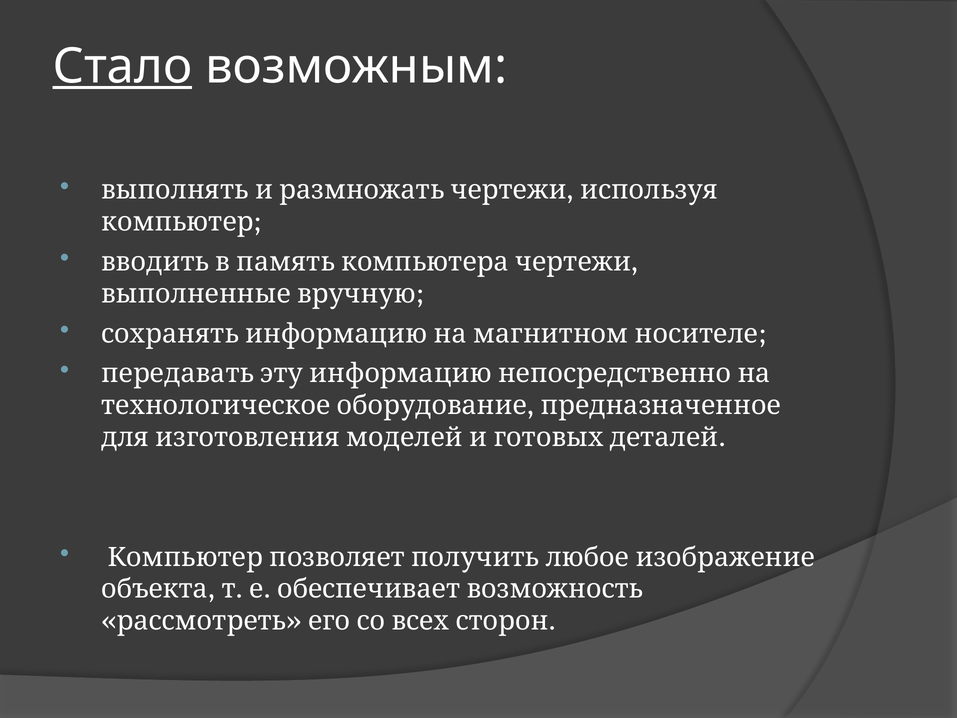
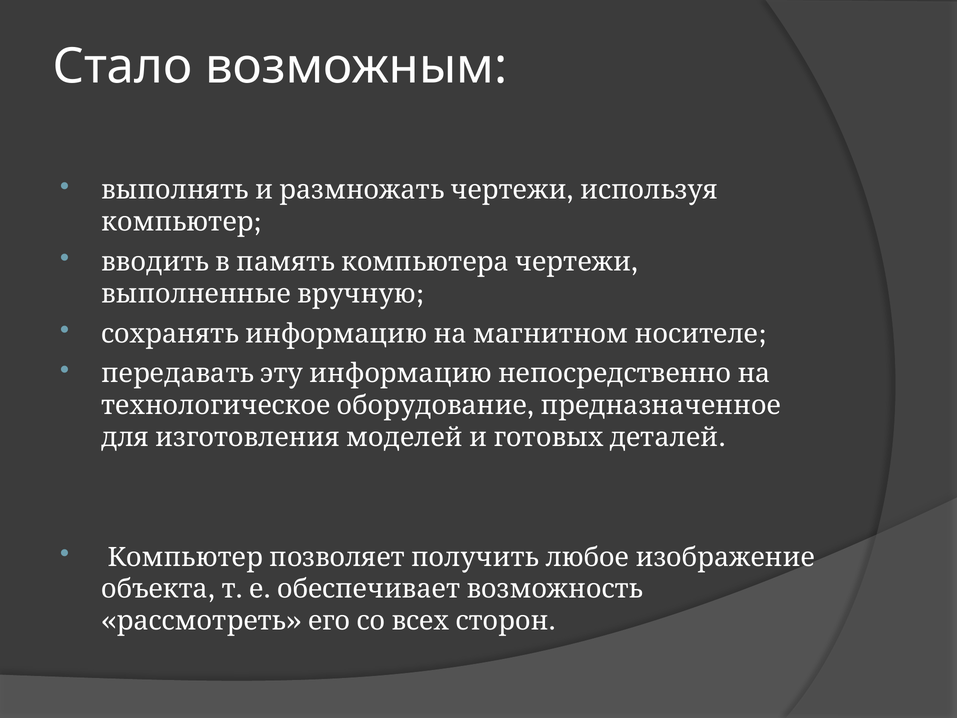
Стало underline: present -> none (122, 66)
